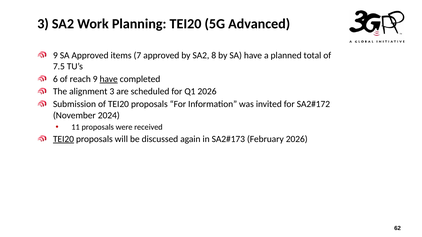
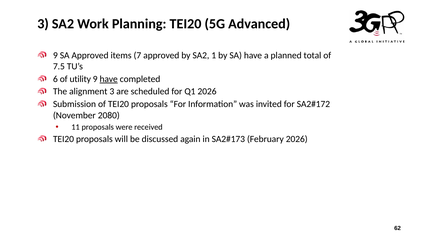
8: 8 -> 1 (214, 55)
reach: reach -> utility (80, 79)
2024: 2024 -> 2080 (109, 116)
TEI20 underline: present -> none (63, 139)
